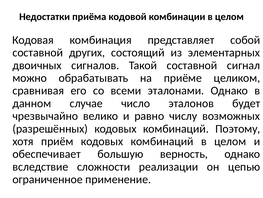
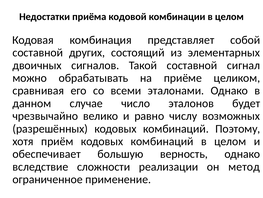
цепью: цепью -> метод (244, 166)
